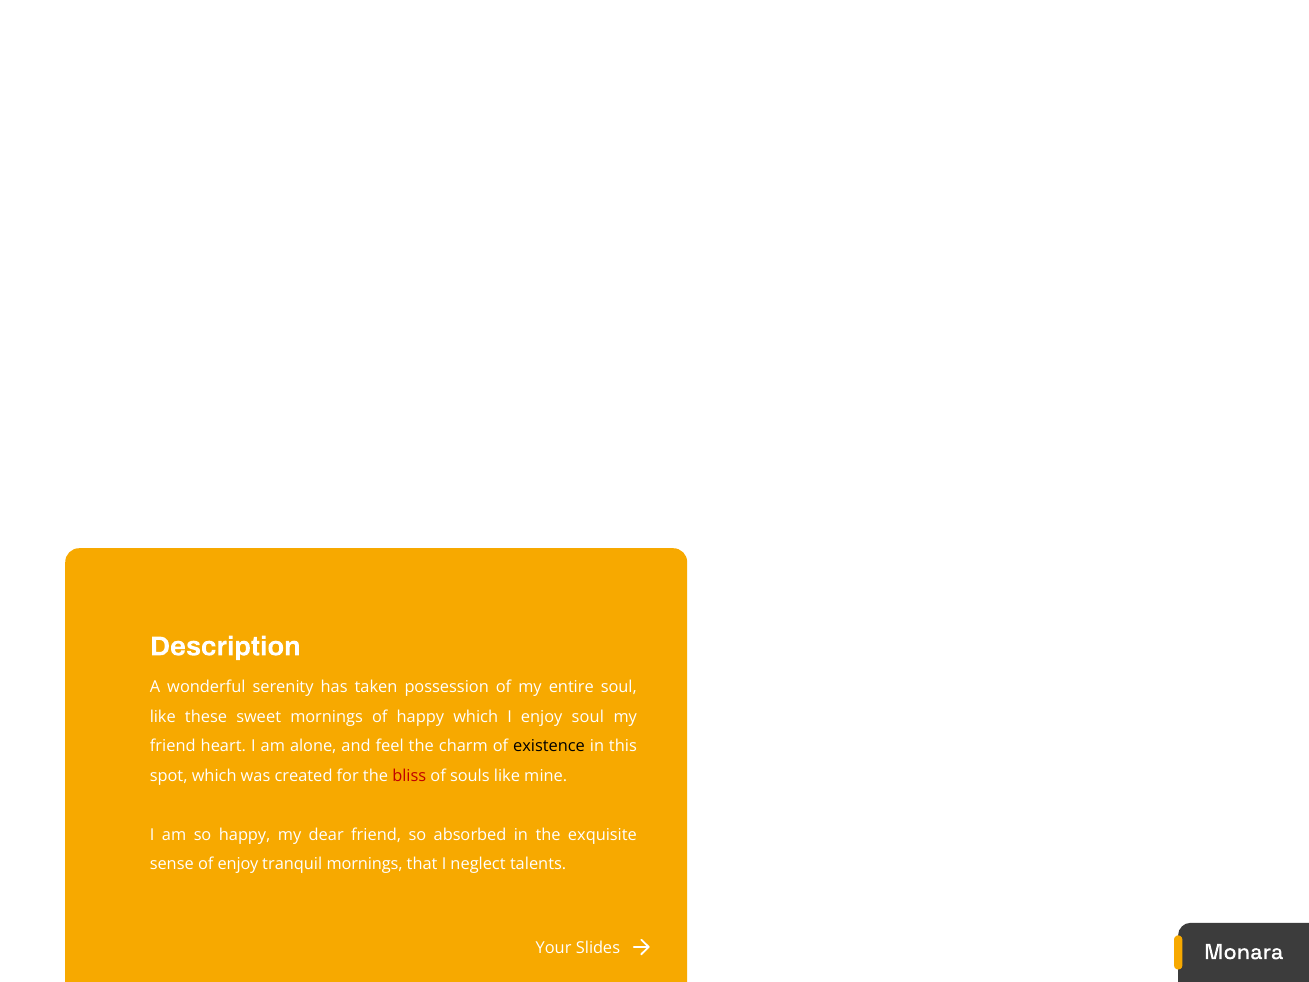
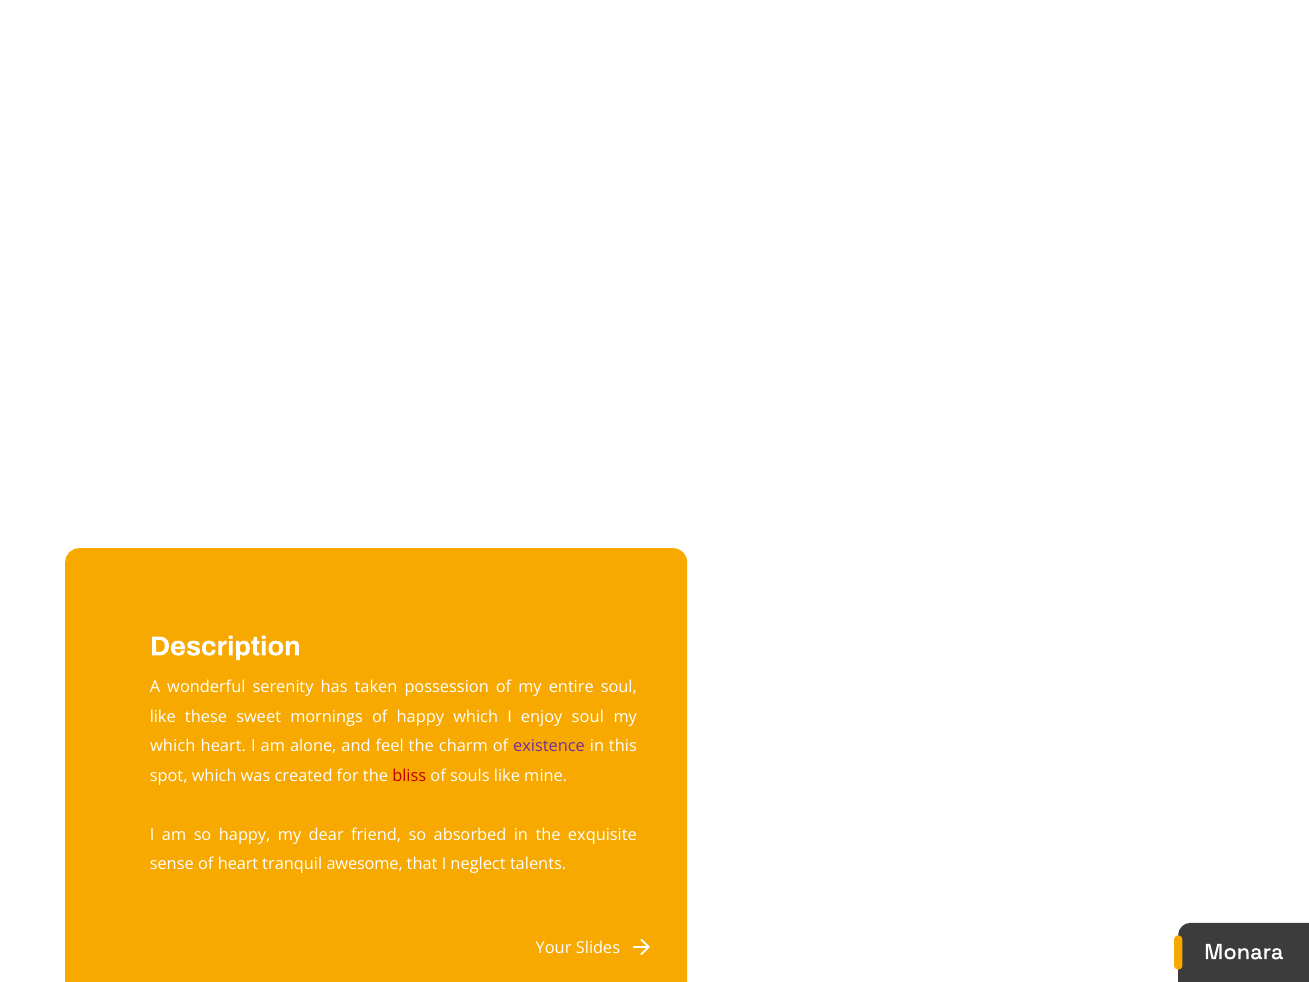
friend: friend -> which (173, 746)
existence colour: black -> purple (549, 746)
of enjoy: enjoy -> heart (238, 864)
tranquil mornings: mornings -> awesome (365, 864)
